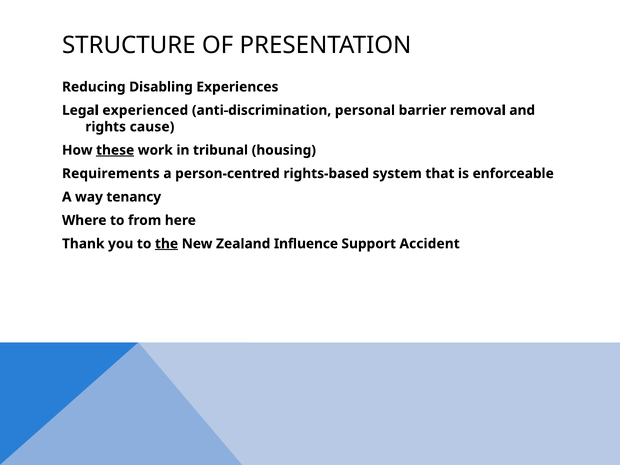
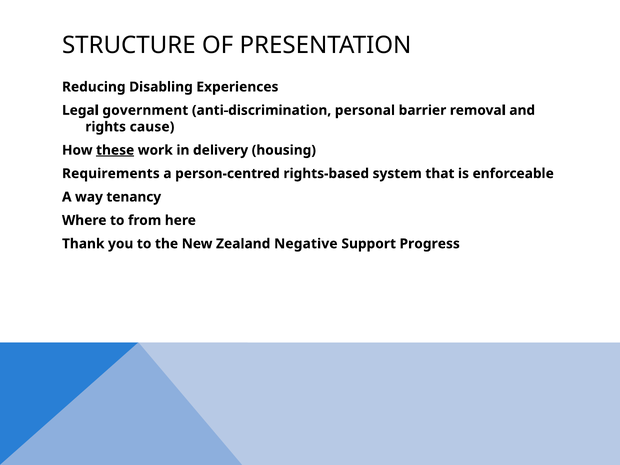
experienced: experienced -> government (145, 110)
tribunal: tribunal -> delivery (221, 150)
the underline: present -> none (167, 244)
Influence: Influence -> Negative (306, 244)
Accident: Accident -> Progress (430, 244)
